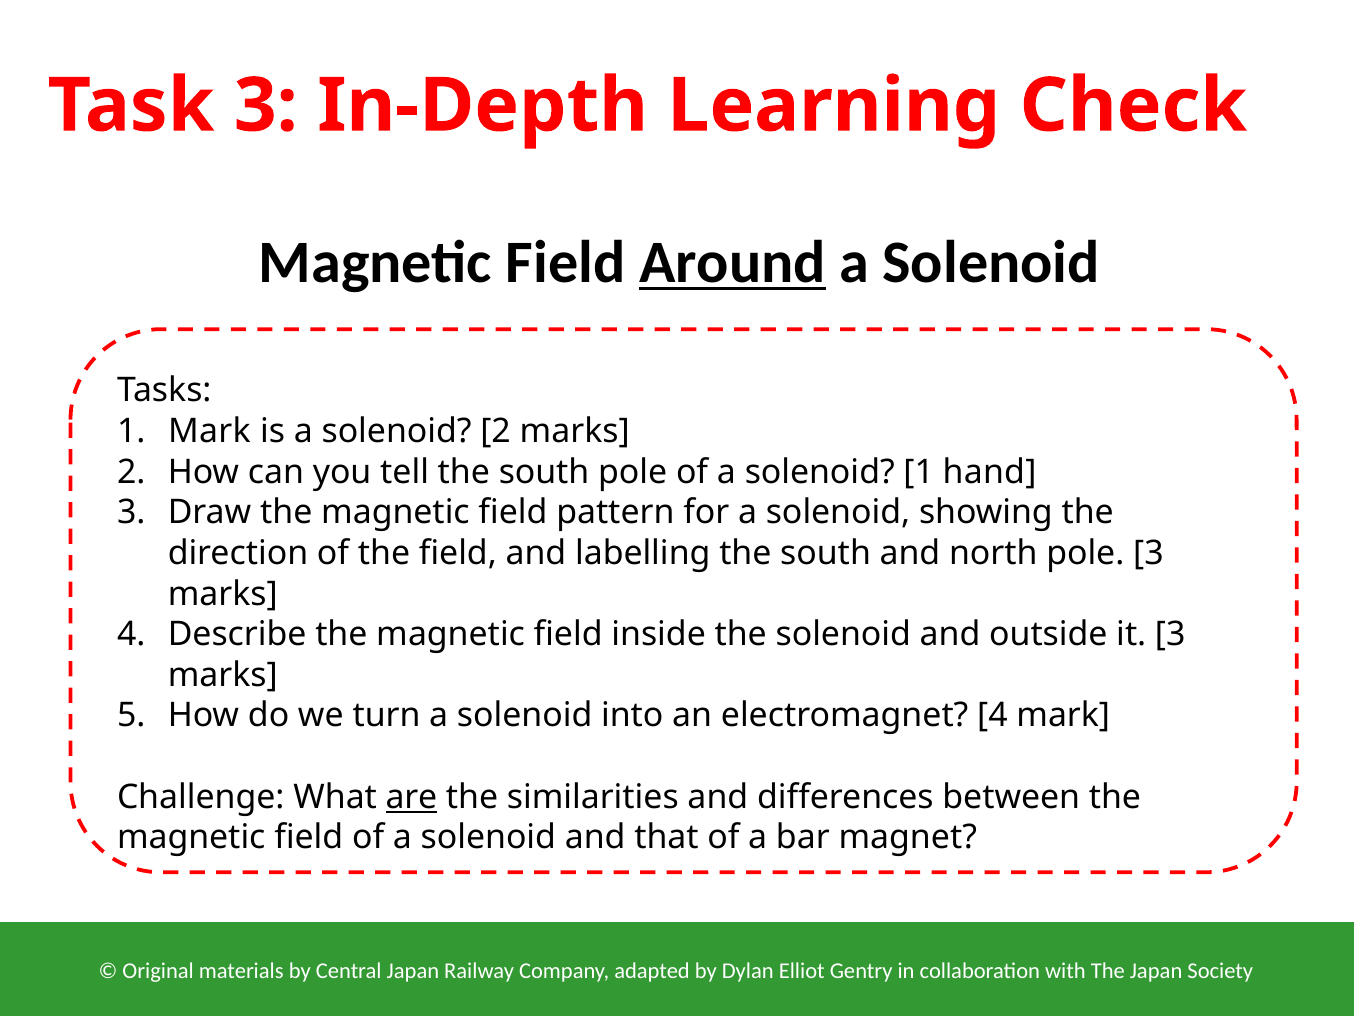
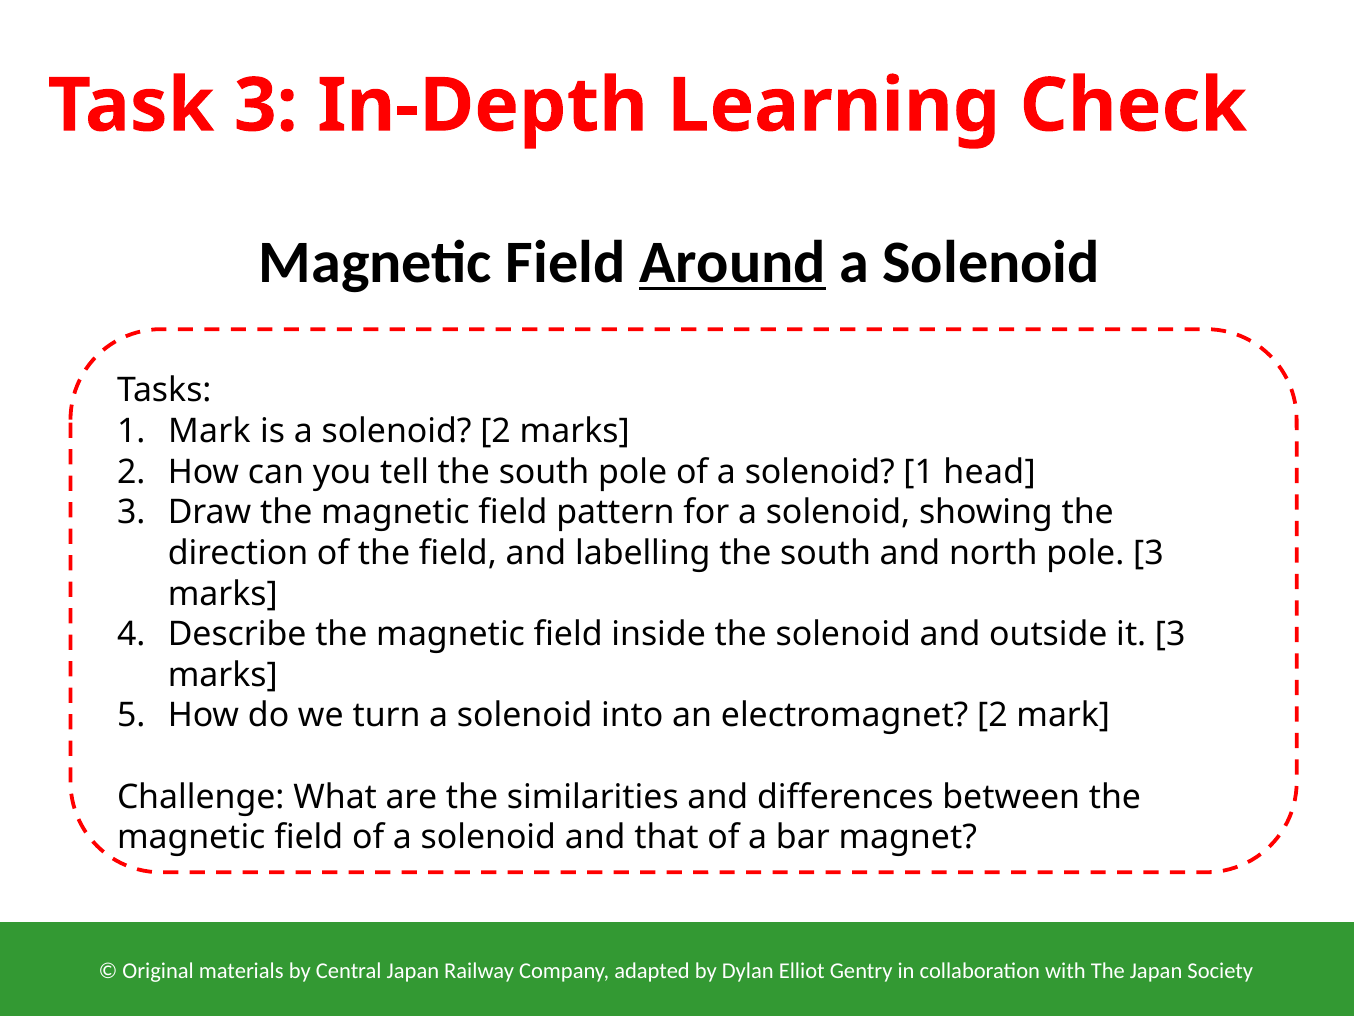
hand: hand -> head (990, 472)
electromagnet 4: 4 -> 2 (992, 715)
are underline: present -> none (412, 797)
